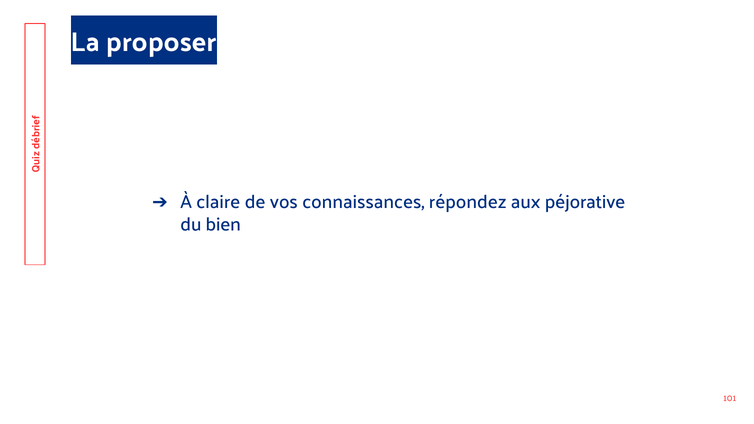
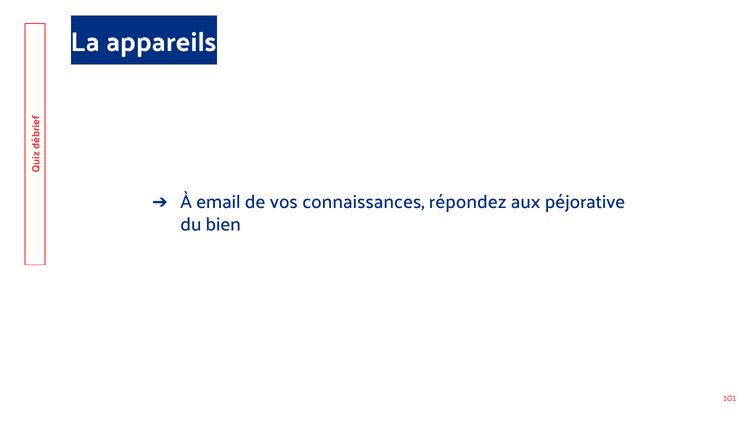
proposer: proposer -> appareils (161, 42)
claire: claire -> email (218, 202)
